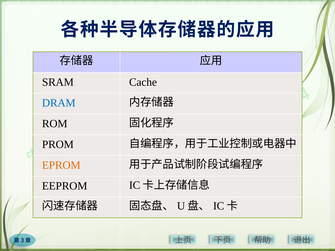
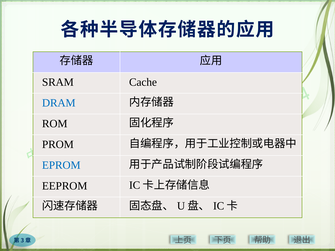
EPROM colour: orange -> blue (61, 165)
